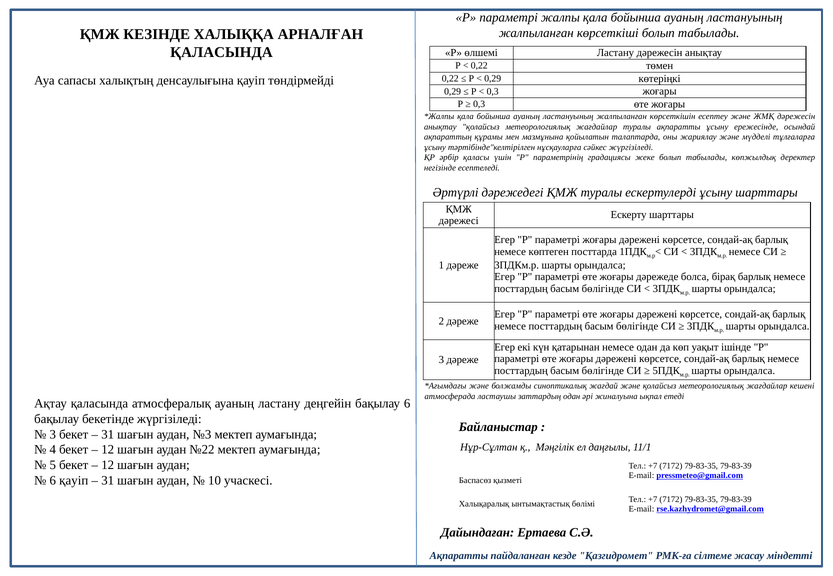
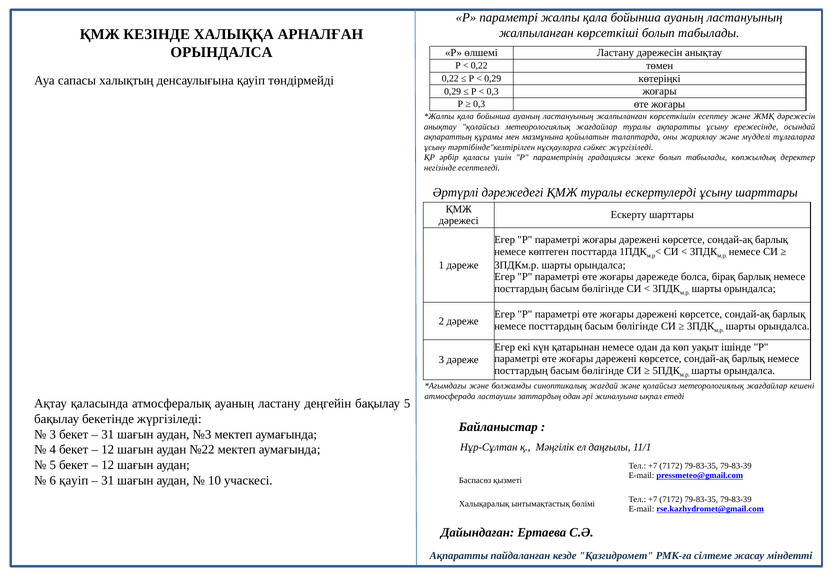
ҚАЛАСЫНДА: ҚАЛАСЫНДА -> ОРЫНДАЛСА (221, 52)
бақылау 6: 6 -> 5 (407, 404)
